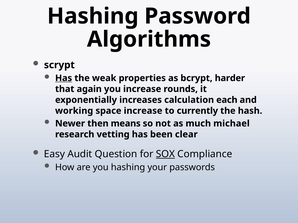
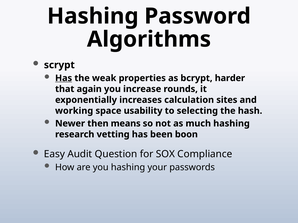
each: each -> sites (227, 100)
space increase: increase -> usability (143, 111)
currently: currently -> selecting (197, 111)
much michael: michael -> hashing (232, 124)
clear: clear -> boon (186, 135)
SOX underline: present -> none (165, 154)
